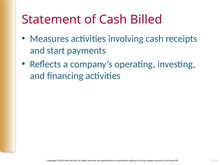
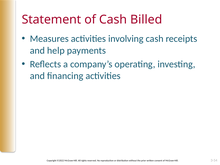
start: start -> help (56, 50)
